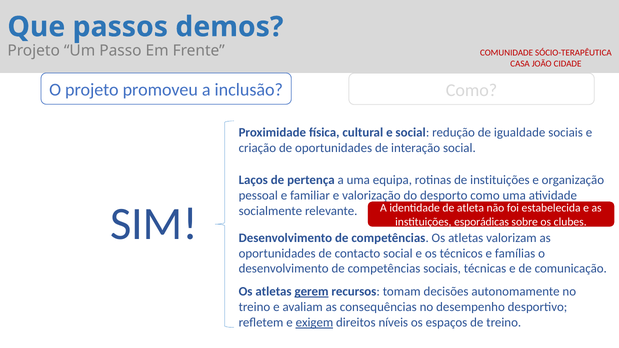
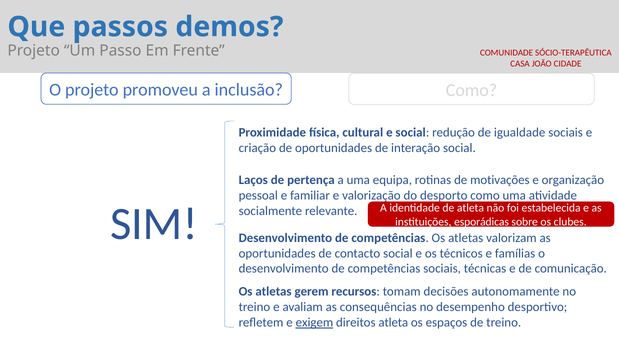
de instituições: instituições -> motivações (500, 180)
gerem underline: present -> none (312, 292)
direitos níveis: níveis -> atleta (393, 323)
